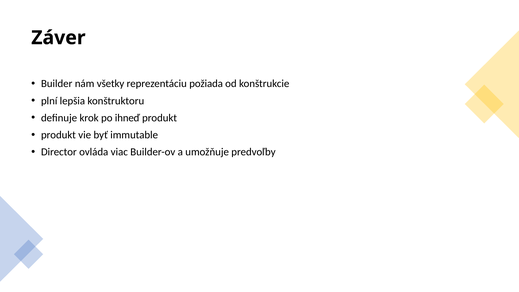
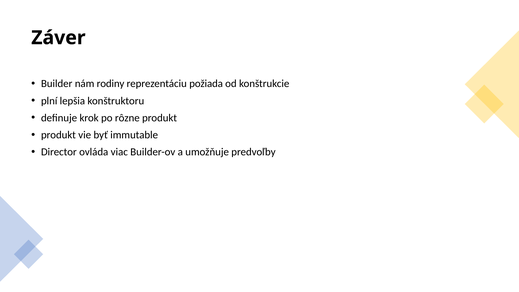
všetky: všetky -> rodiny (111, 84)
ihneď: ihneď -> rôzne (127, 118)
